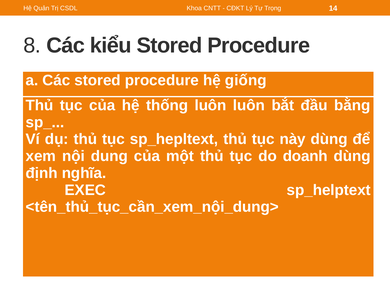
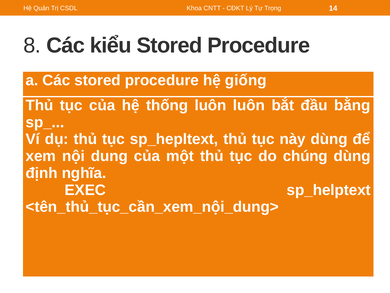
doanh: doanh -> chúng (305, 156)
